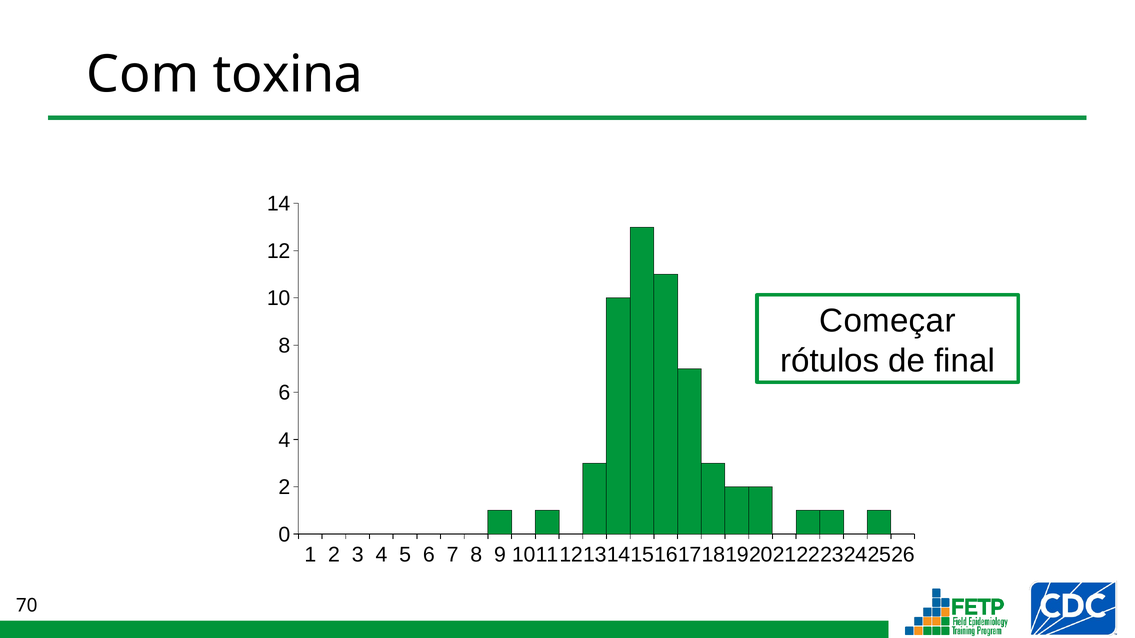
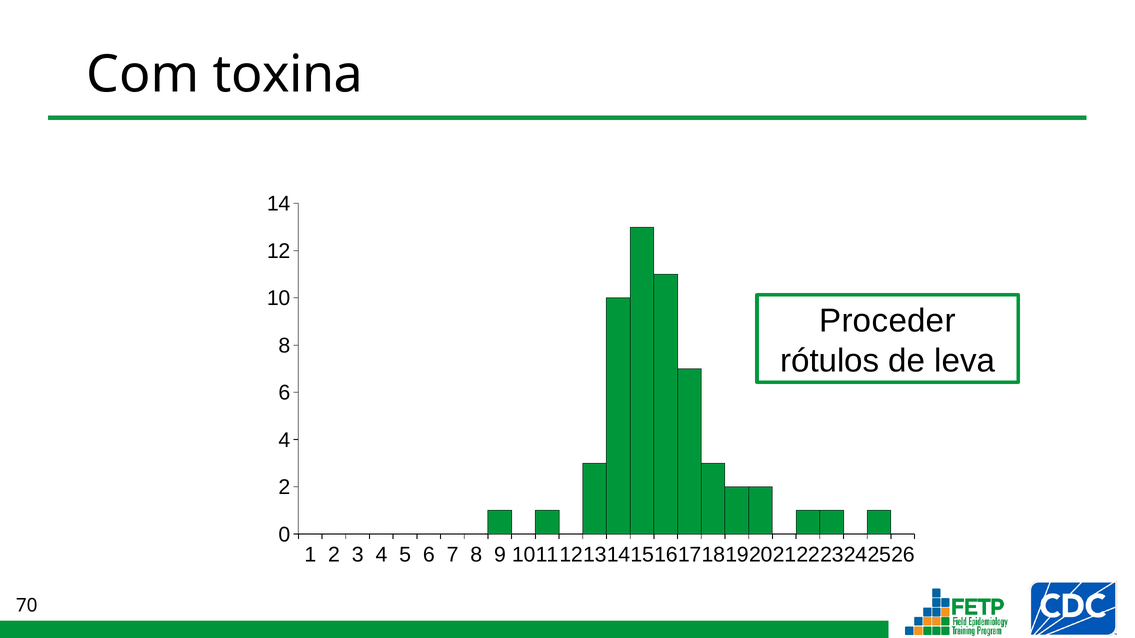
Começar: Começar -> Proceder (887, 321)
final: final -> leva (965, 361)
